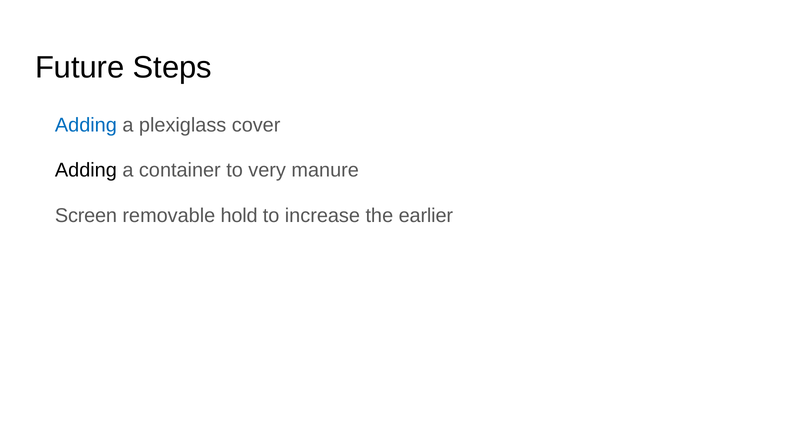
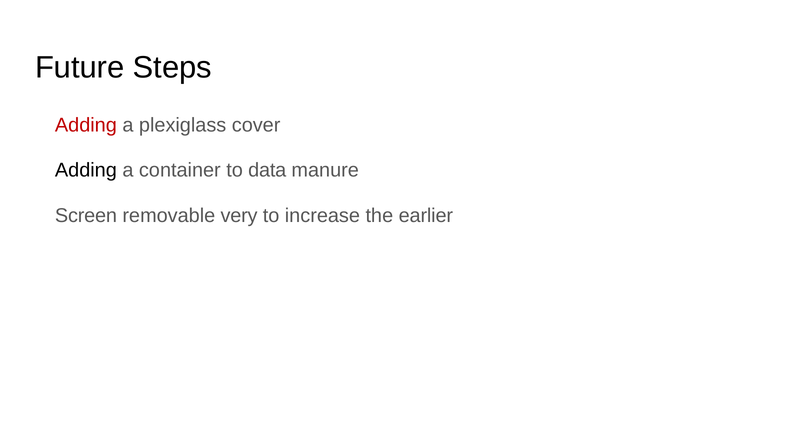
Adding colour: blue -> red (86, 125)
very: very -> data (267, 170)
hold: hold -> very (239, 215)
